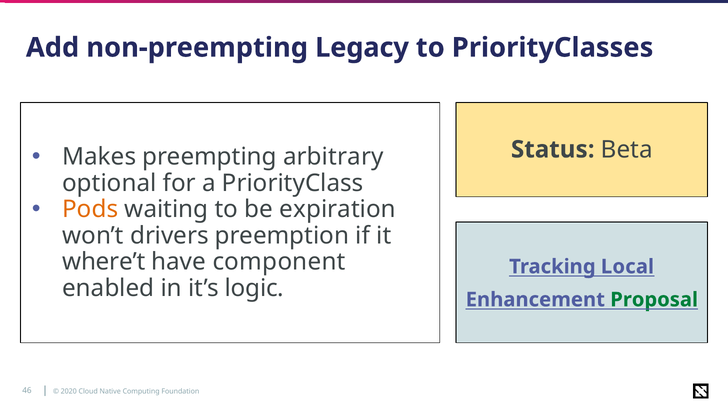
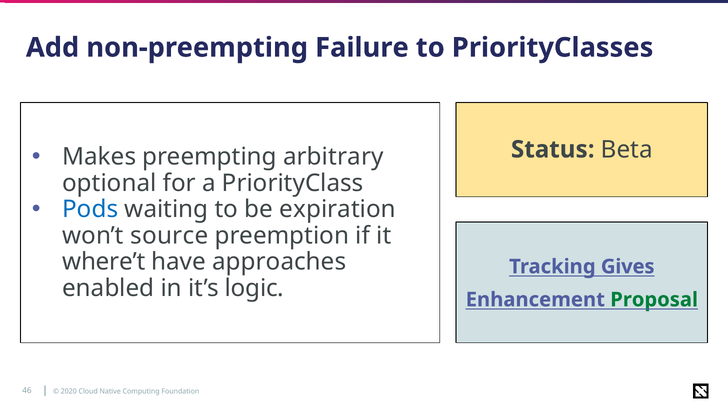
Legacy: Legacy -> Failure (362, 48)
Pods colour: orange -> blue (90, 209)
drivers: drivers -> source (169, 235)
component: component -> approaches (279, 261)
Local: Local -> Gives (628, 266)
